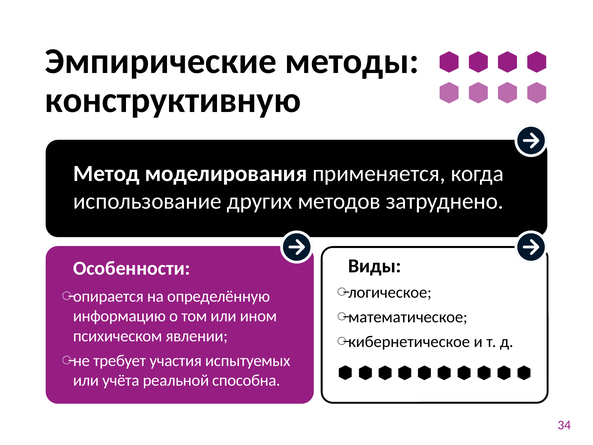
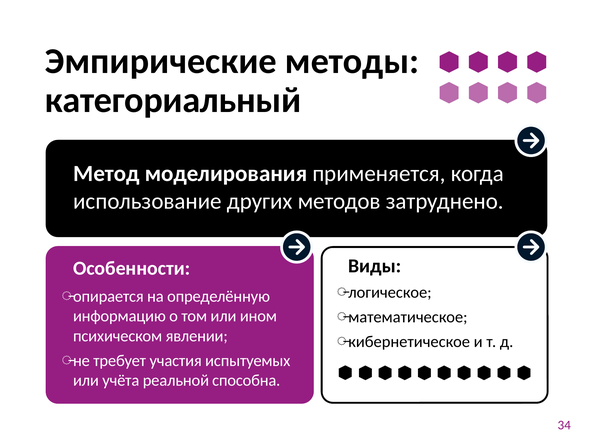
конструктивную: конструктивную -> категориальный (173, 100)
